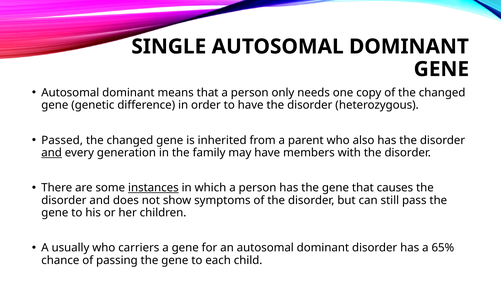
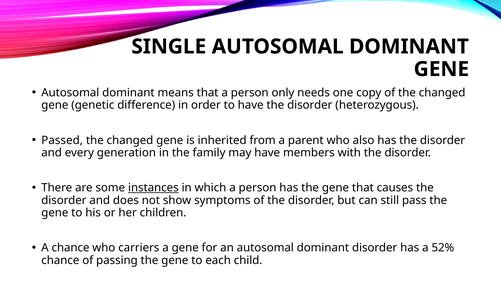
and underline: present -> none (52, 153)
A usually: usually -> chance (71, 248)
65%: 65% -> 52% (443, 248)
